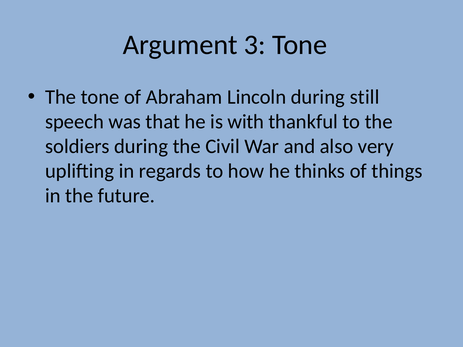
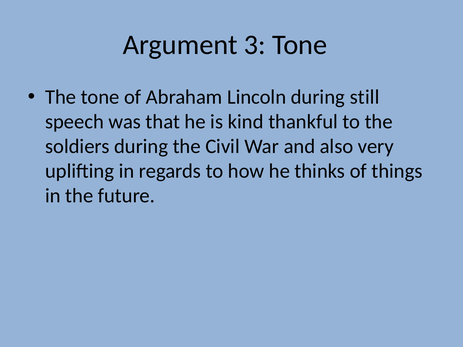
with: with -> kind (246, 122)
